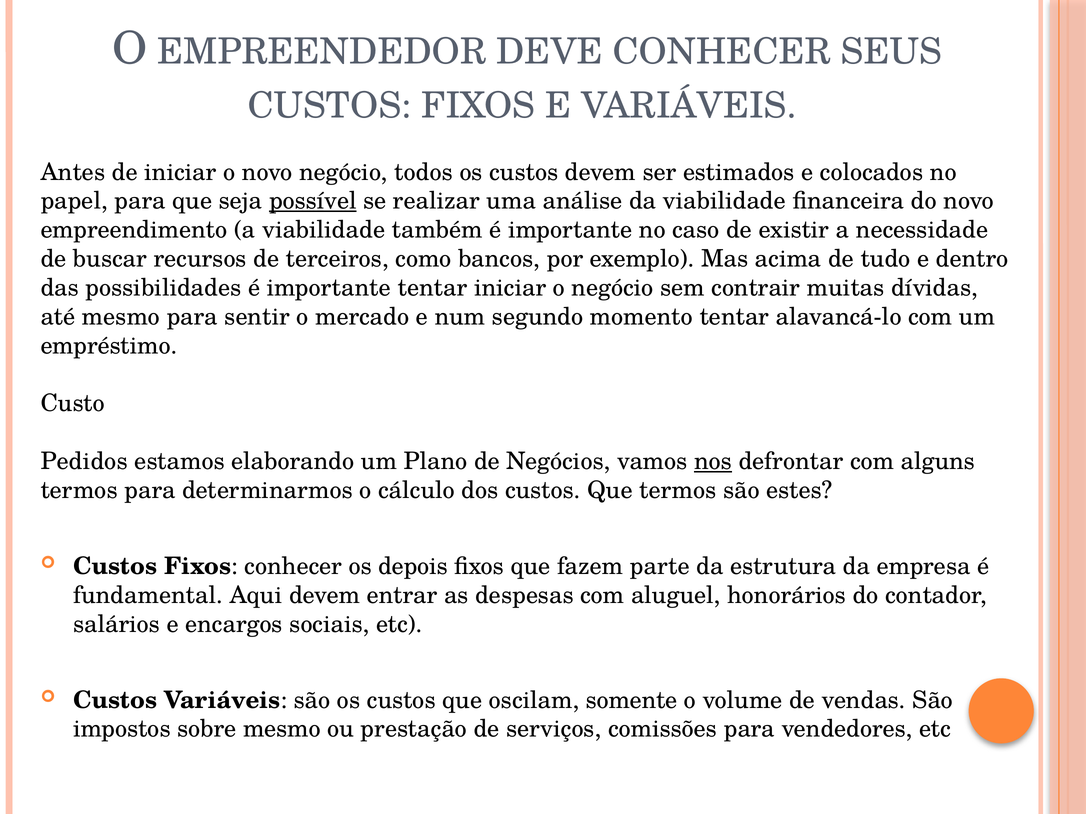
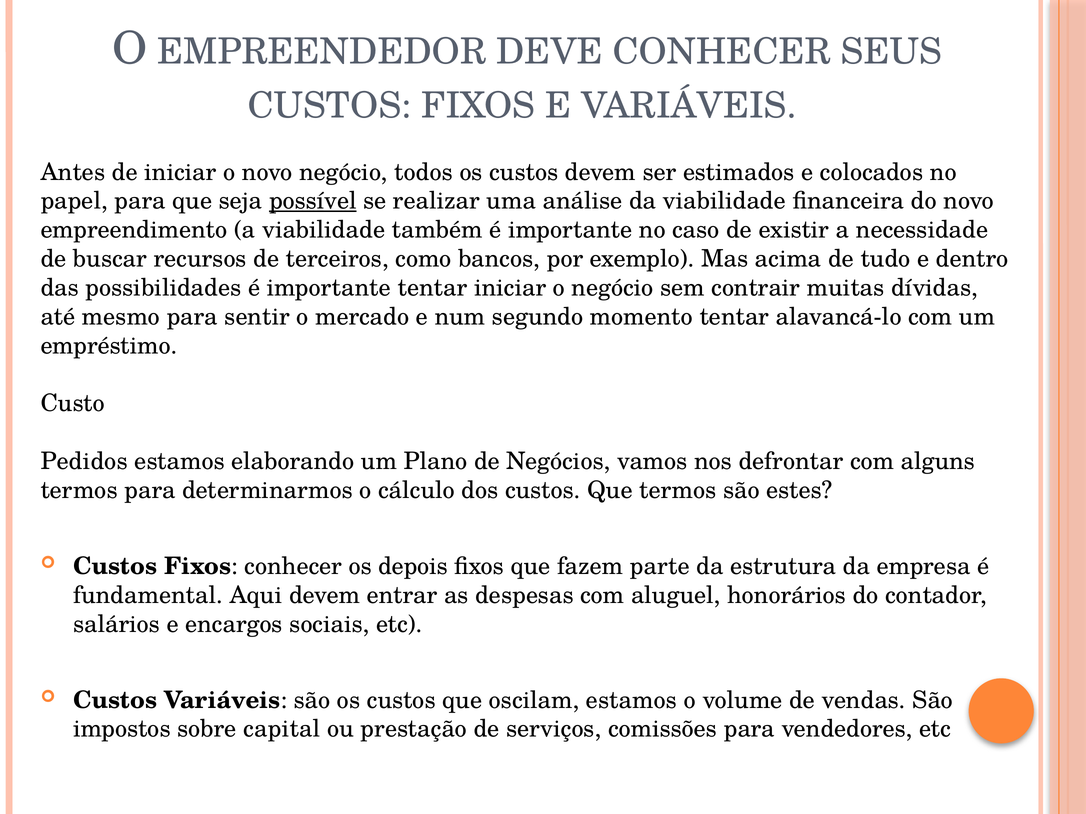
nos underline: present -> none (713, 462)
oscilam somente: somente -> estamos (632, 701)
sobre mesmo: mesmo -> capital (282, 729)
